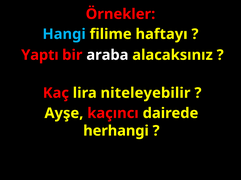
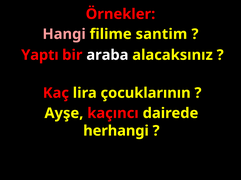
Hangi colour: light blue -> pink (64, 34)
haftayı: haftayı -> santim (161, 34)
niteleyebilir: niteleyebilir -> çocuklarının (146, 93)
